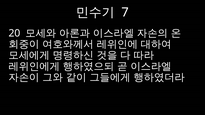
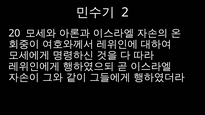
7: 7 -> 2 (125, 12)
